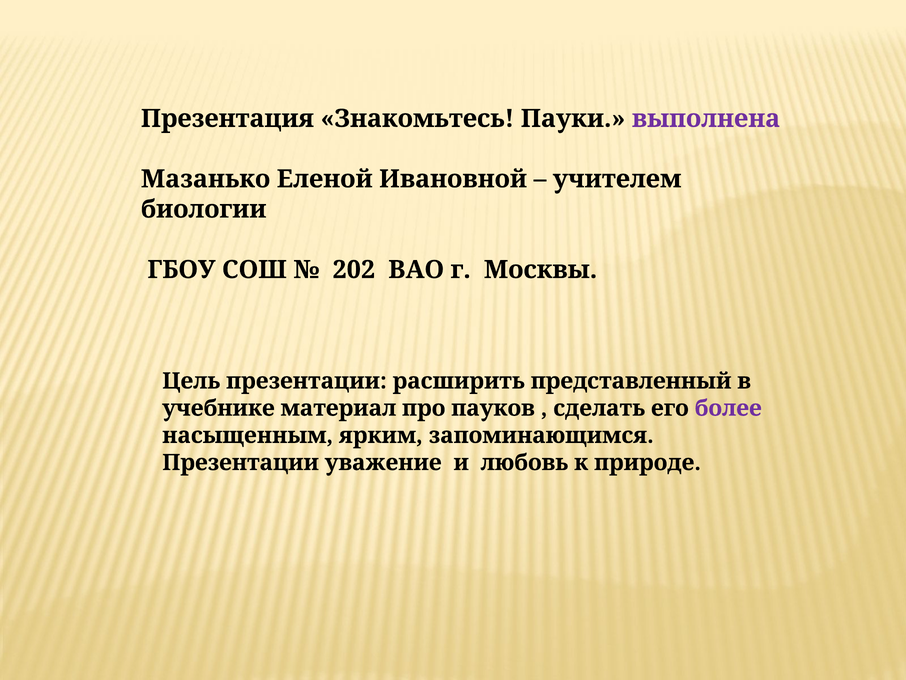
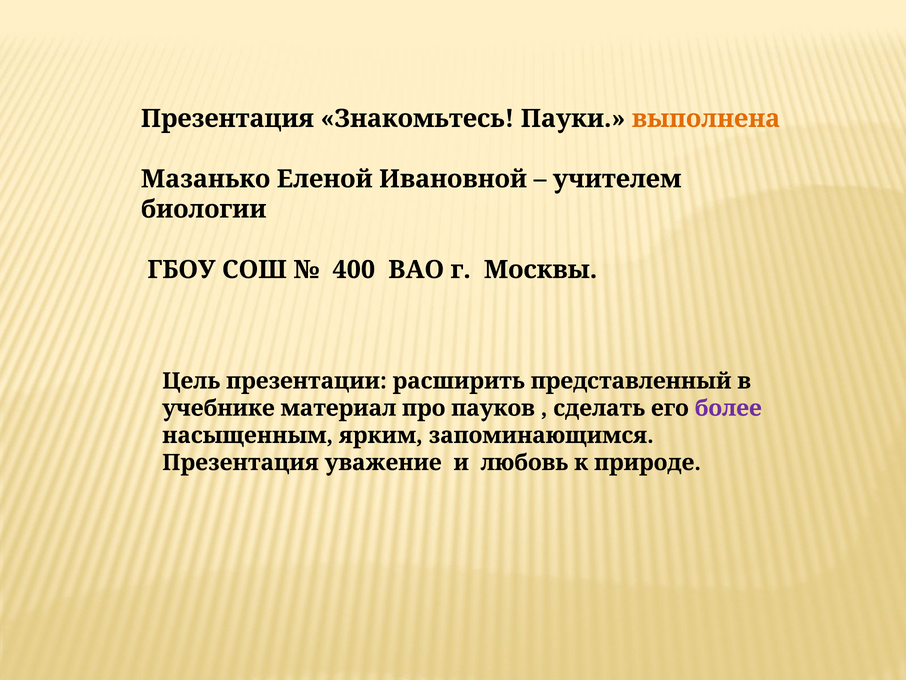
выполнена colour: purple -> orange (706, 118)
202: 202 -> 400 (354, 270)
Презентации: Презентации -> Презентация (240, 462)
